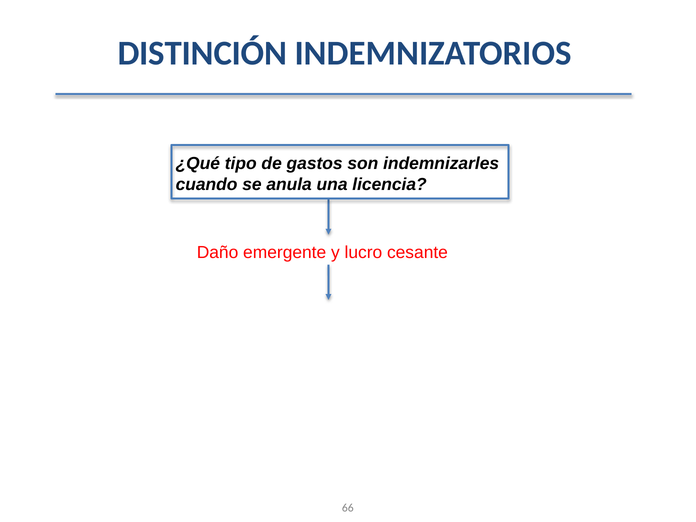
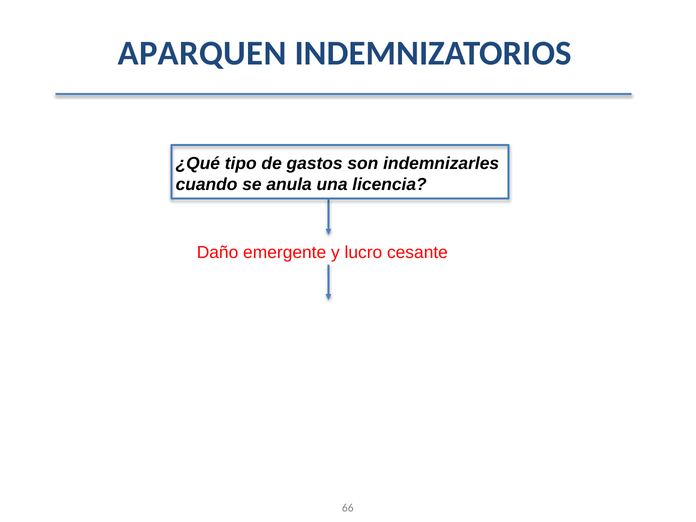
DISTINCIÓN: DISTINCIÓN -> APARQUEN (202, 54)
